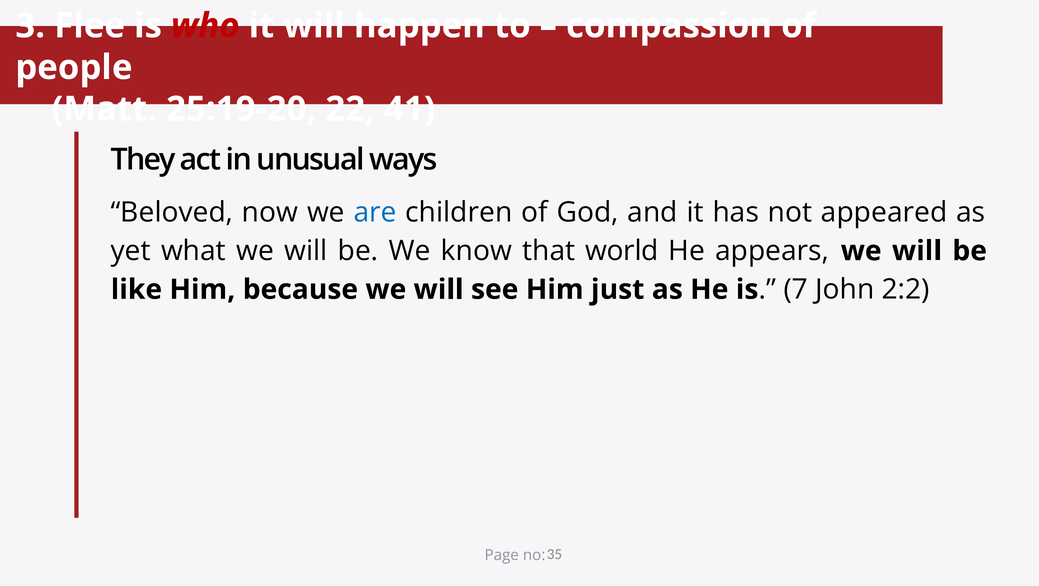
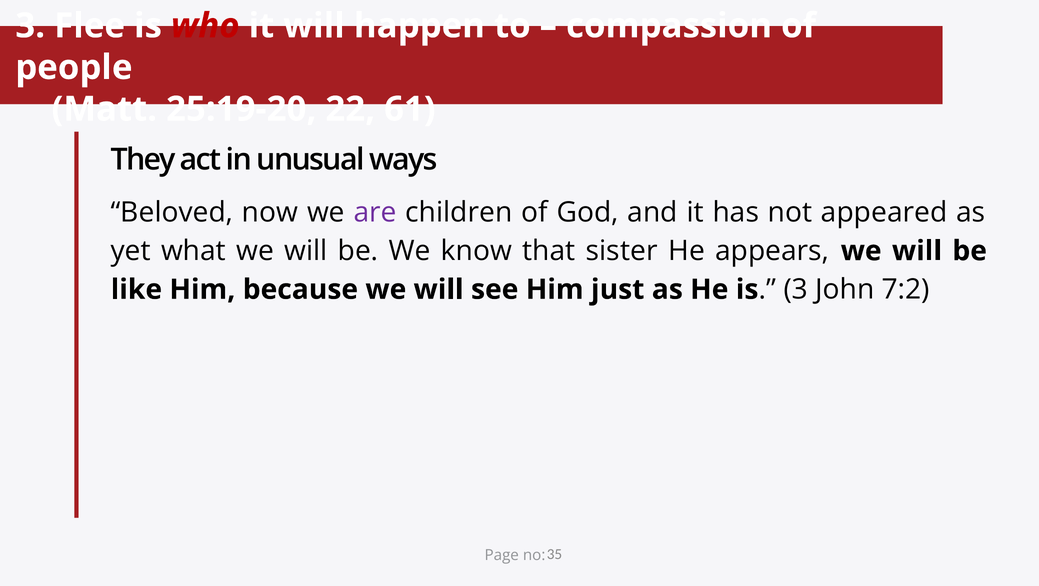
41: 41 -> 61 (410, 109)
are colour: blue -> purple (375, 212)
world: world -> sister (622, 251)
is 7: 7 -> 3 (796, 289)
2:2: 2:2 -> 7:2 (906, 289)
